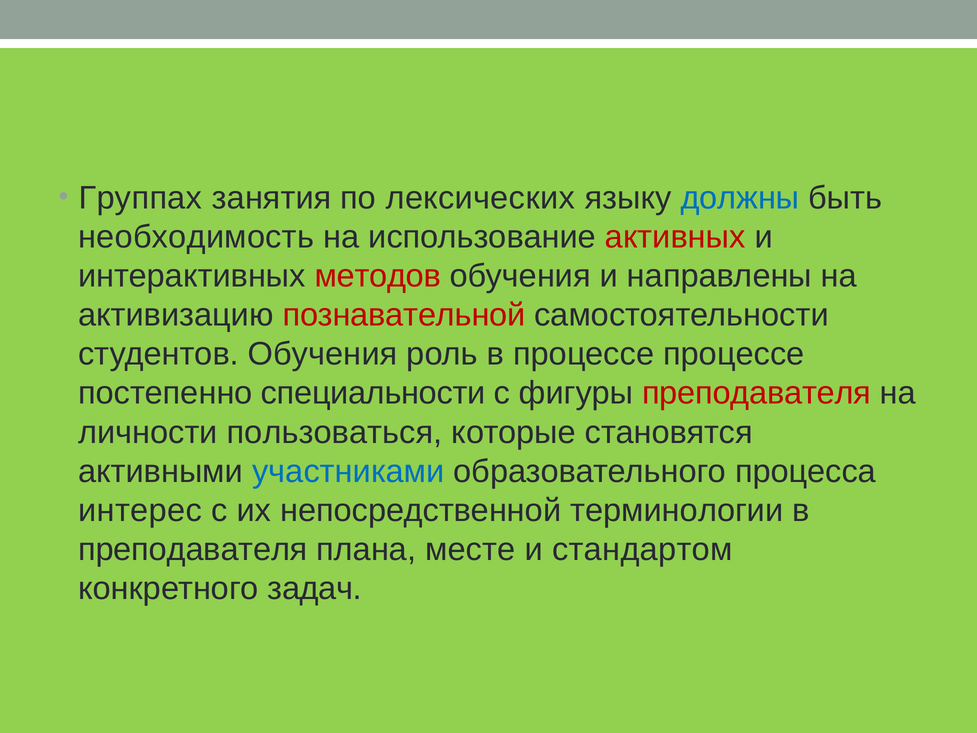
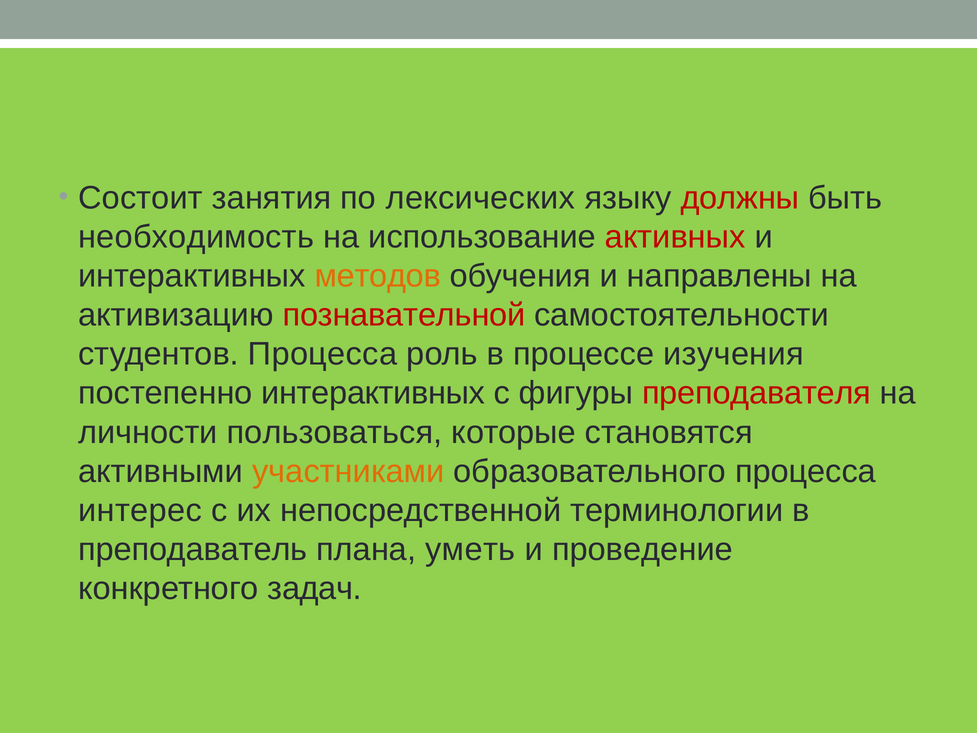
Группах: Группах -> Состоит (140, 198)
должны colour: blue -> red (740, 198)
методов colour: red -> orange (378, 276)
студентов Обучения: Обучения -> Процесса (323, 354)
процессе процессе: процессе -> изучения (734, 354)
постепенно специальности: специальности -> интерактивных (373, 393)
участниками colour: blue -> orange (348, 471)
преподавателя: преподавателя -> преподаватель (193, 549)
месте: месте -> уметь (470, 549)
стандартом: стандартом -> проведение (642, 549)
